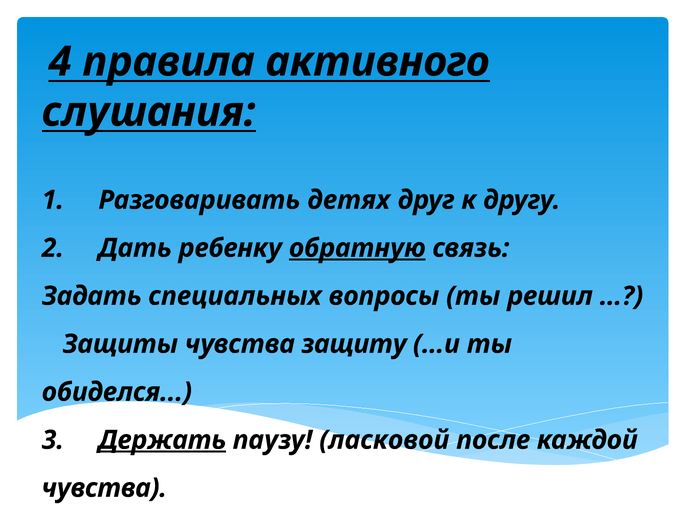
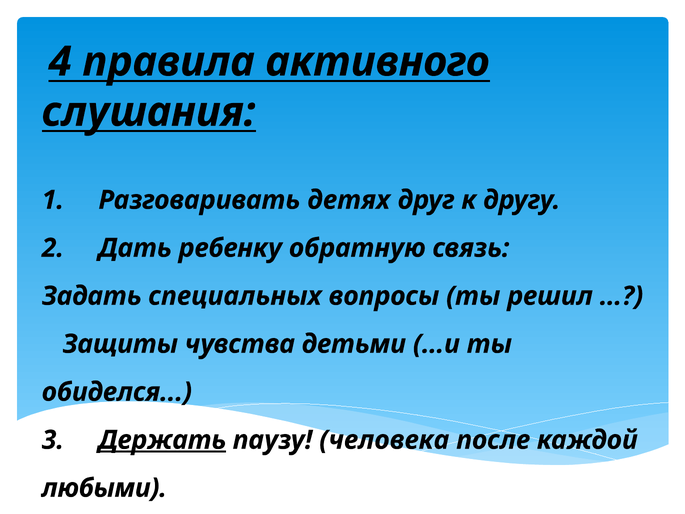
обратную underline: present -> none (357, 248)
защиту: защиту -> детьми (354, 344)
ласковой: ласковой -> человека (384, 440)
чувства: чувства -> любыми (104, 488)
